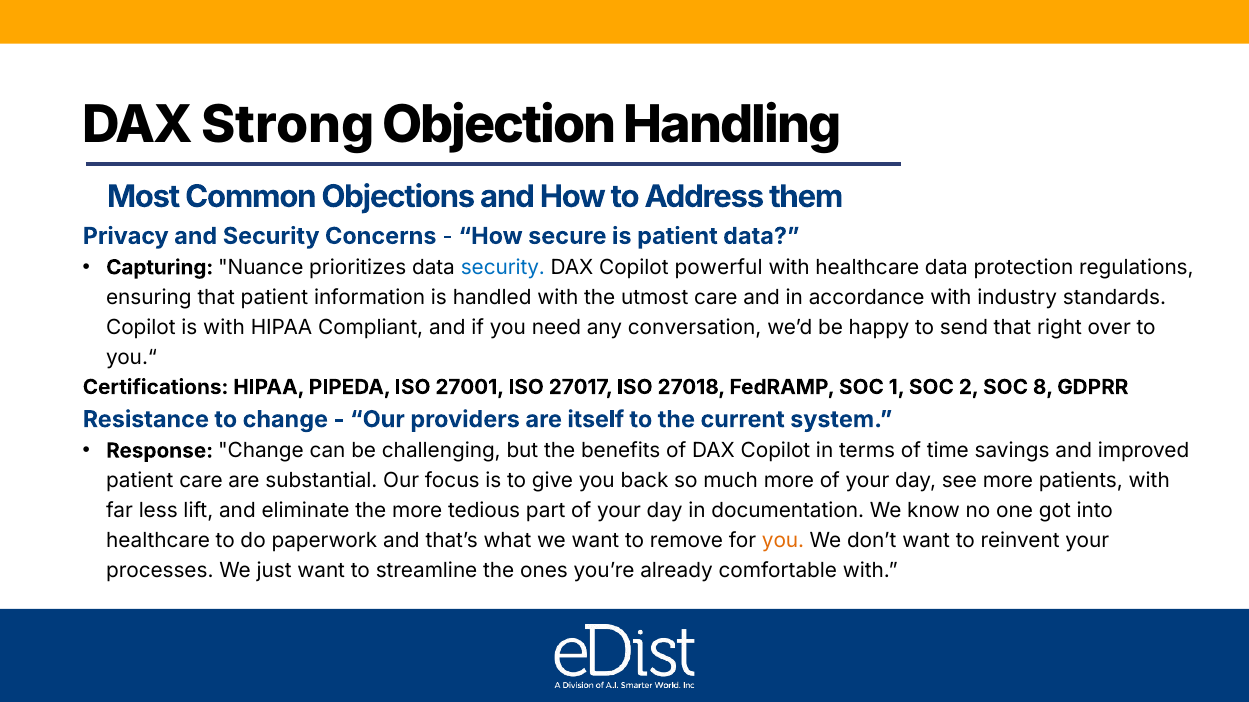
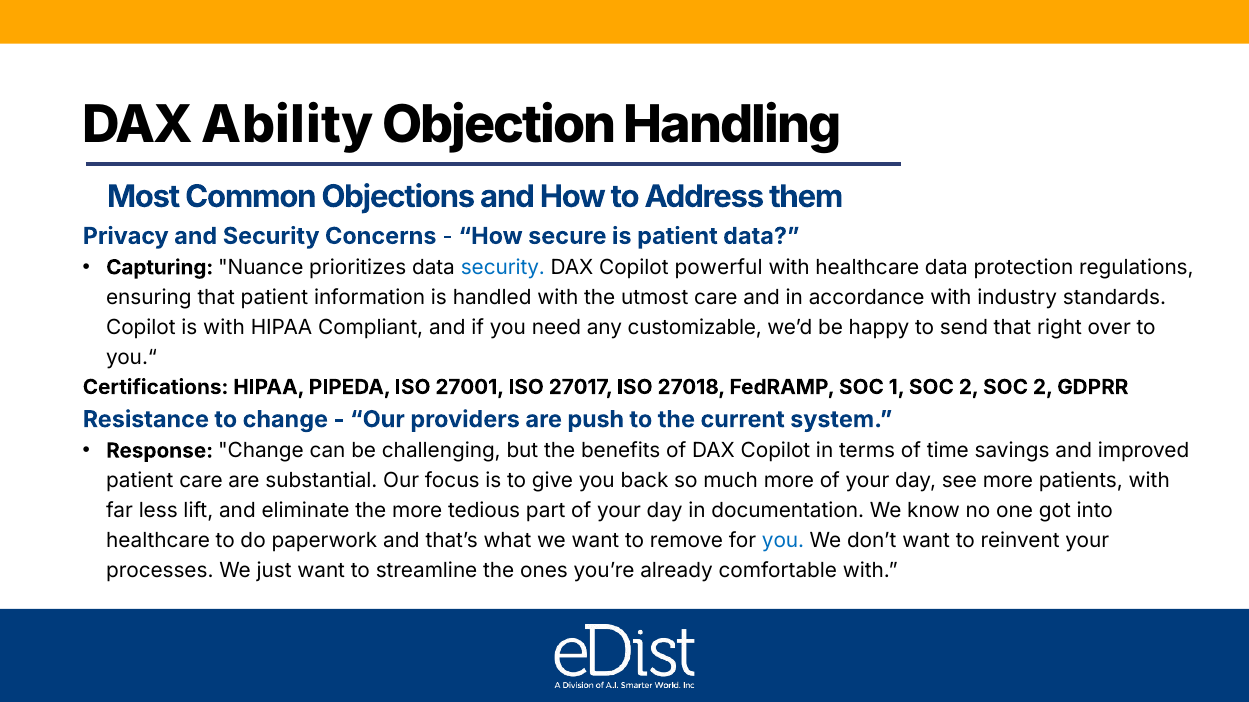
Strong: Strong -> Ability (288, 126)
conversation: conversation -> customizable (695, 328)
2 SOC 8: 8 -> 2 (1043, 387)
itself: itself -> push (596, 420)
you colour: orange -> blue (783, 541)
